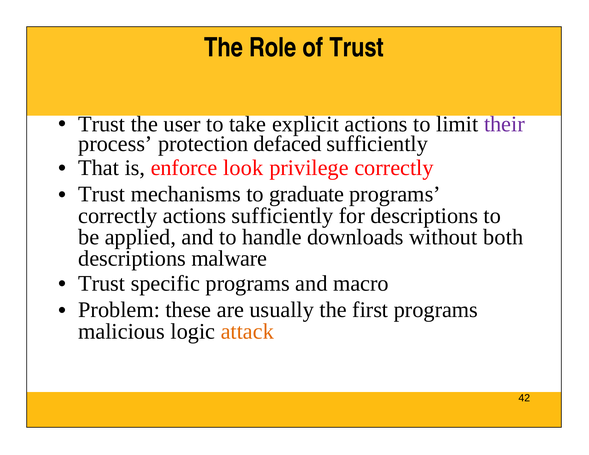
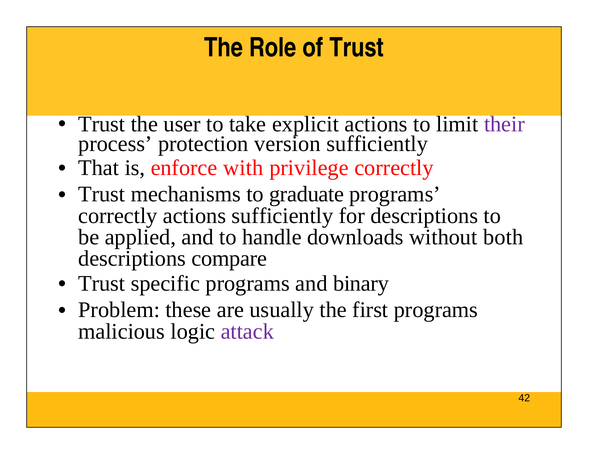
defaced: defaced -> version (287, 144)
look: look -> with (243, 168)
malware: malware -> compare (229, 259)
macro: macro -> binary (361, 283)
attack colour: orange -> purple (247, 331)
